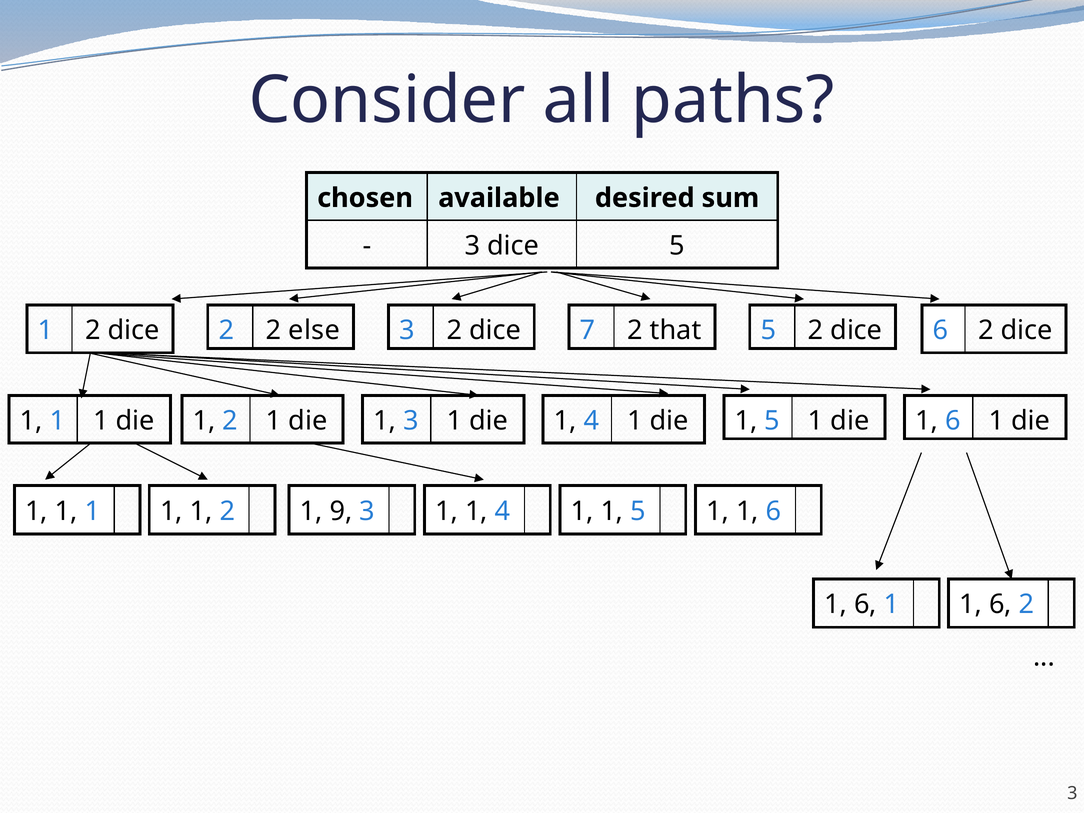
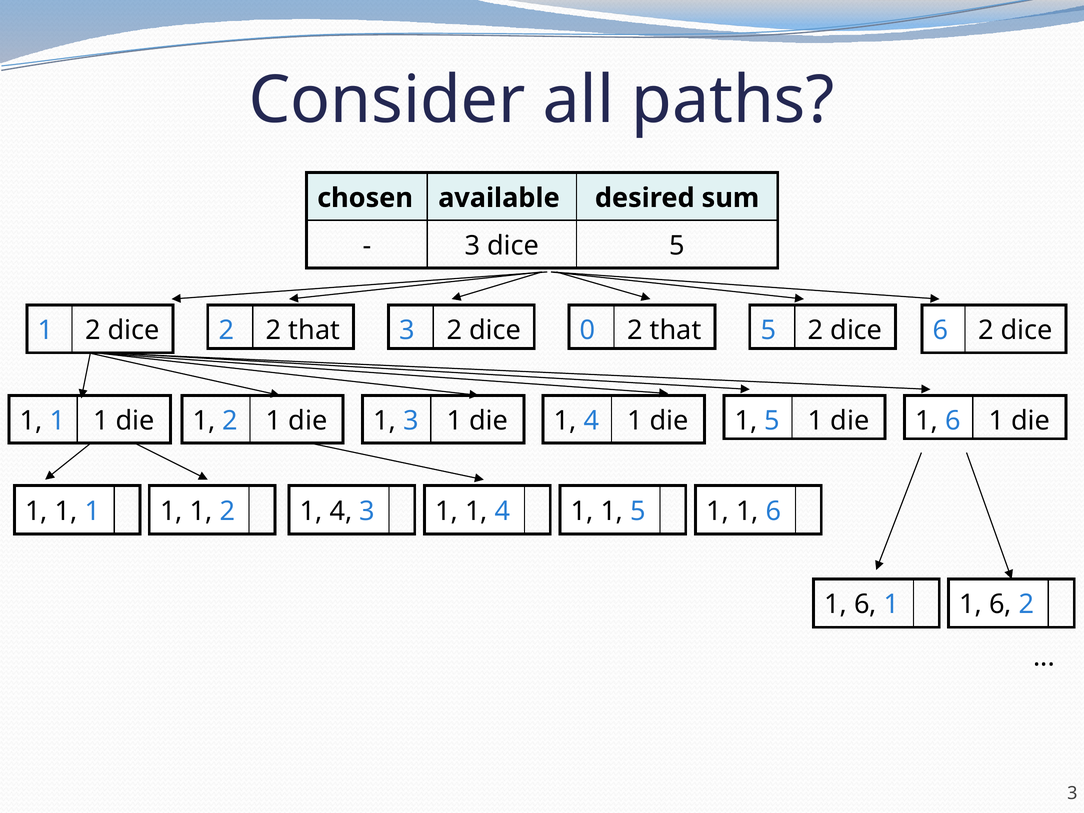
2 2 else: else -> that (314, 330)
7: 7 -> 0 (588, 330)
2 1 9: 9 -> 4 (341, 511)
